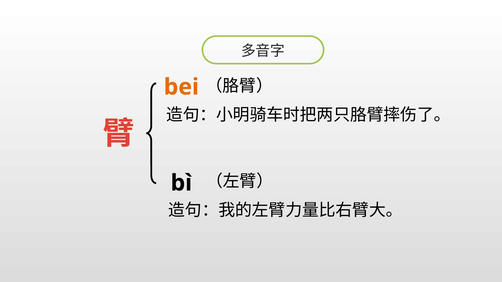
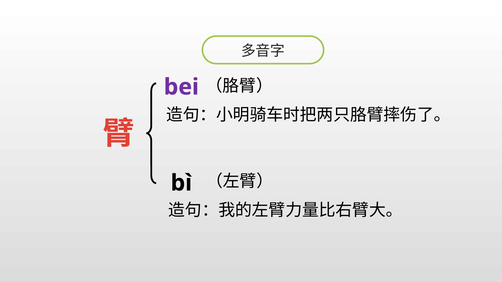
bei colour: orange -> purple (181, 87)
